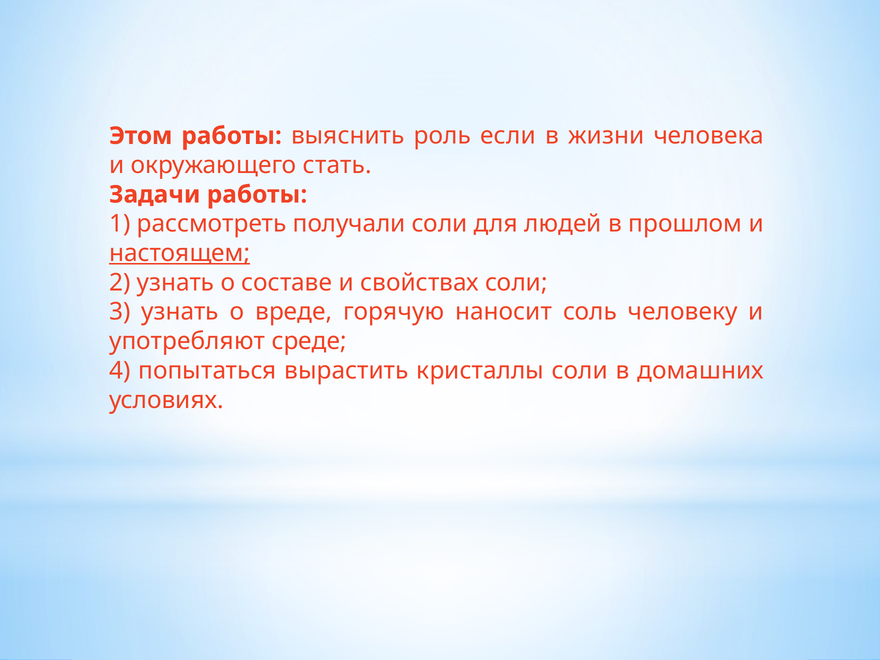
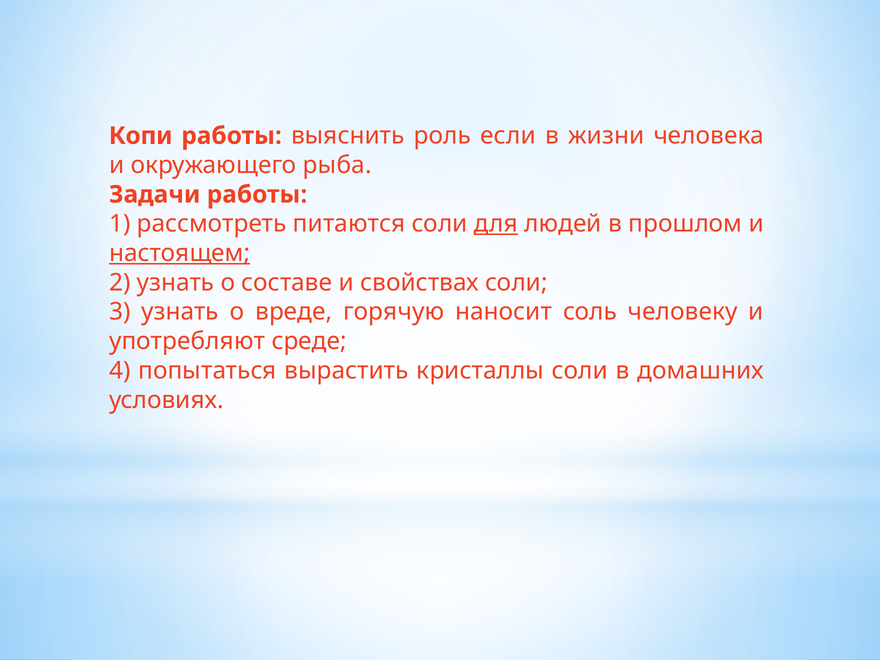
Этом: Этом -> Копи (141, 136)
стать: стать -> рыба (337, 165)
получали: получали -> питаются (349, 224)
для underline: none -> present (496, 224)
